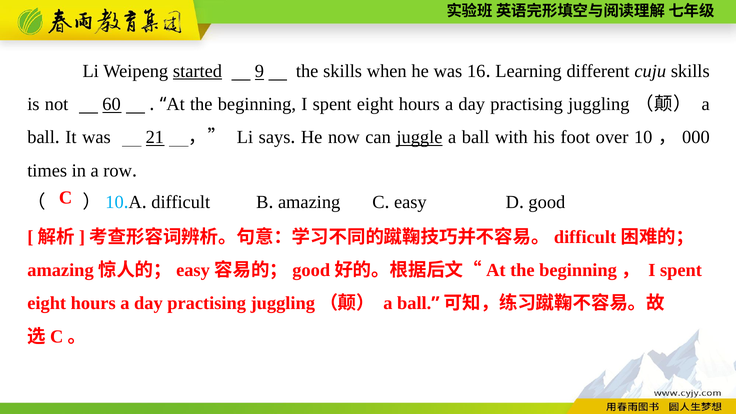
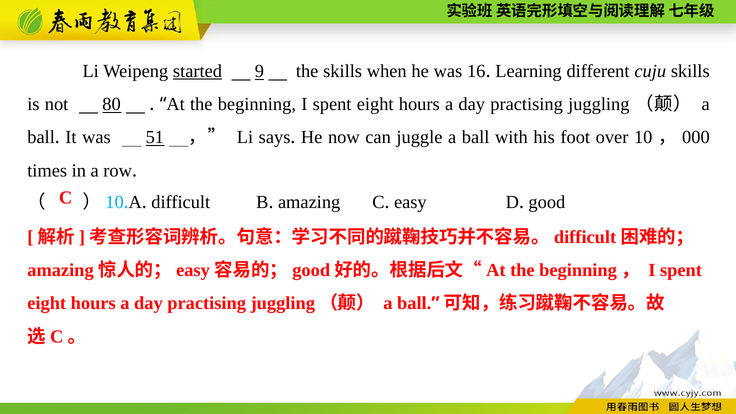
60: 60 -> 80 (112, 104)
21: 21 -> 51 (155, 137)
juggle underline: present -> none (419, 137)
